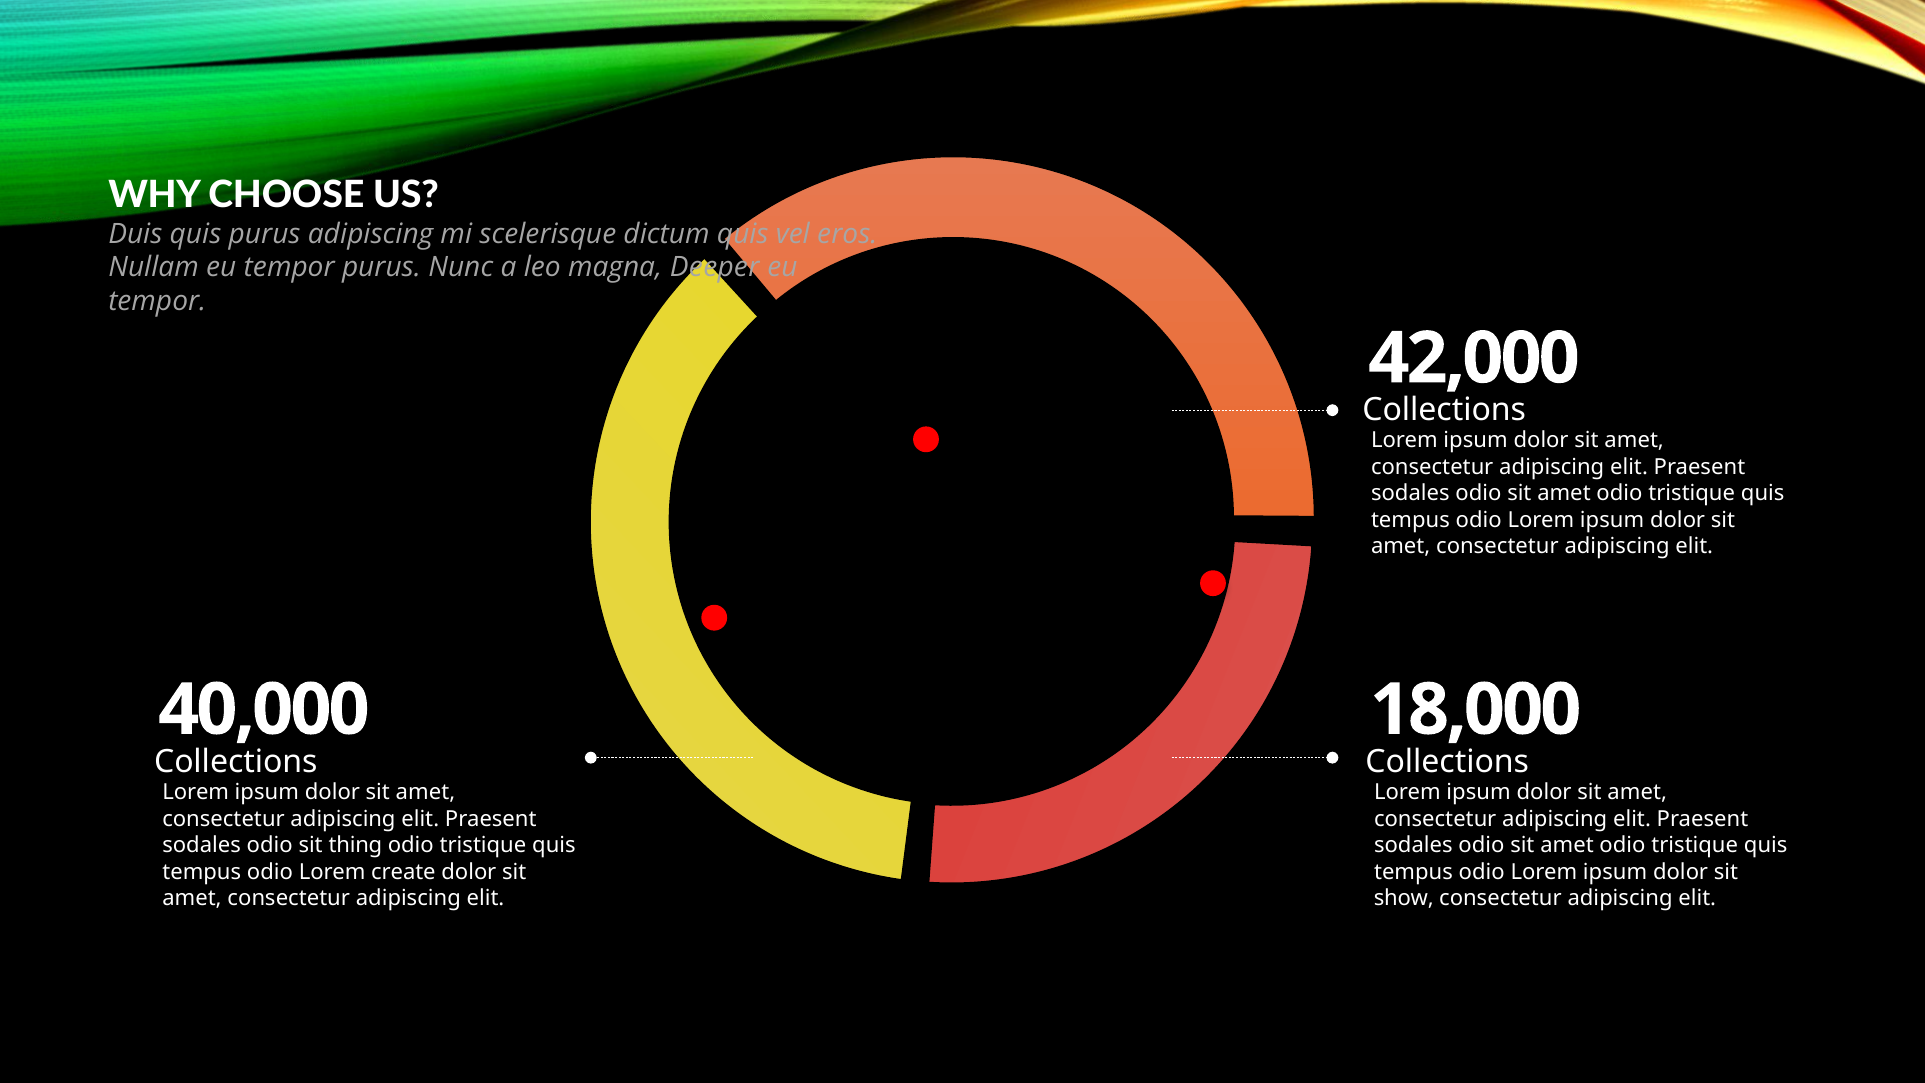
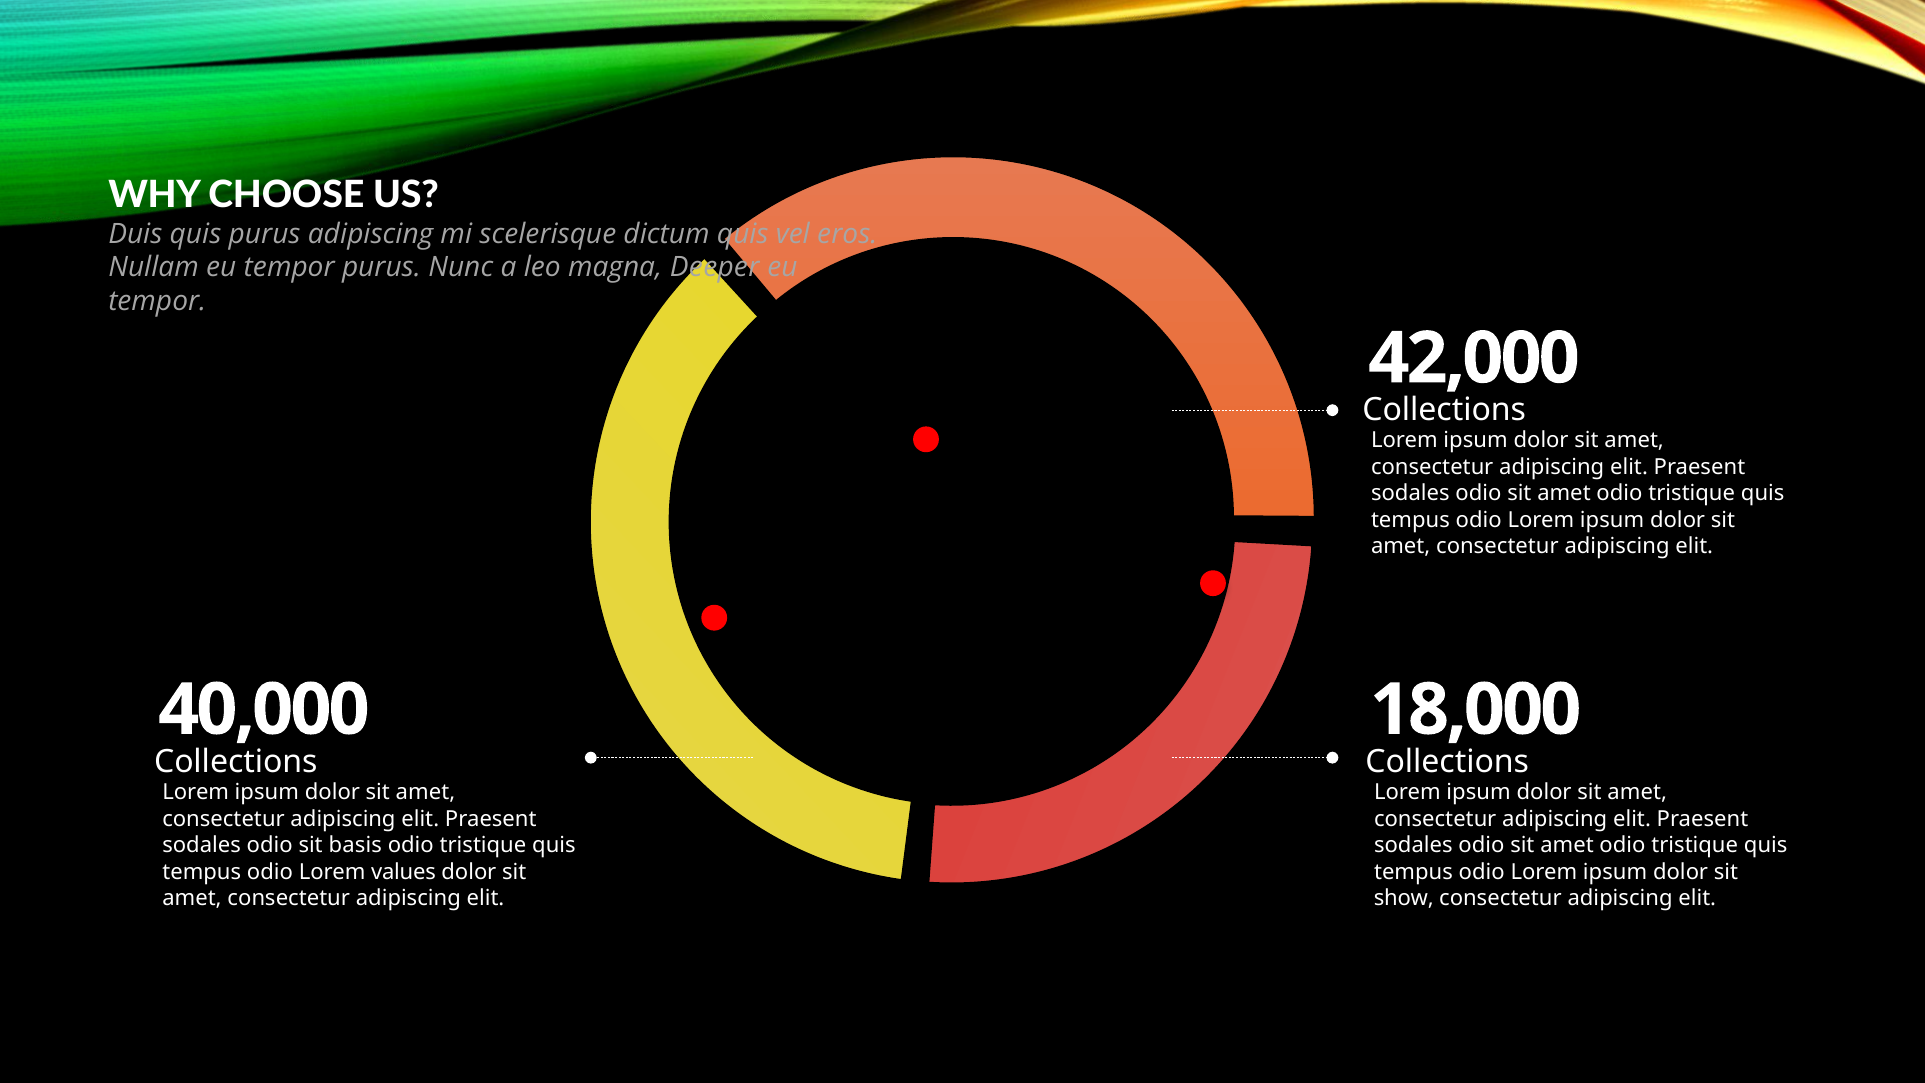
thing: thing -> basis (355, 845)
create: create -> values (403, 872)
